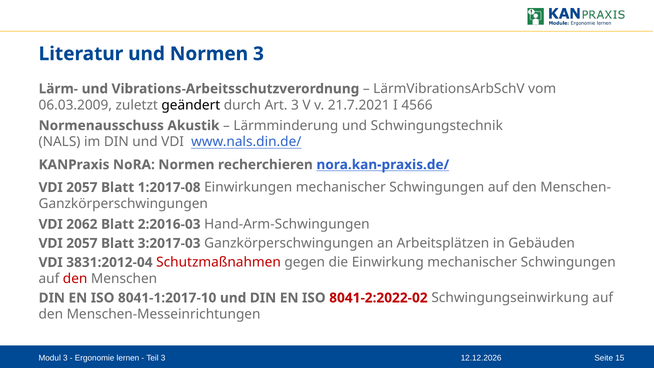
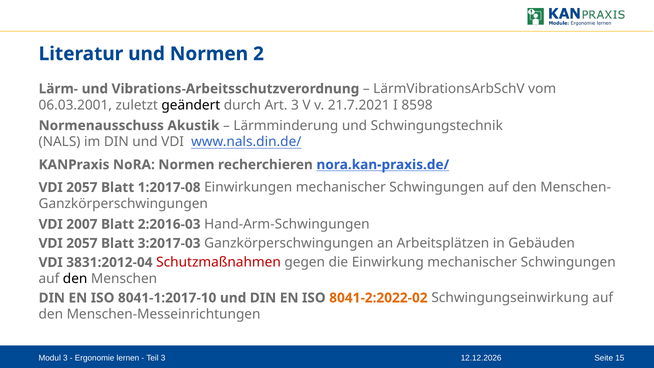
Normen 3: 3 -> 2 (258, 54)
06.03.2009: 06.03.2009 -> 06.03.2001 (75, 105)
4566: 4566 -> 8598 (417, 105)
2062: 2062 -> 2007 (82, 224)
den colour: red -> black (75, 279)
8041-2:2022-02 colour: red -> orange (378, 298)
